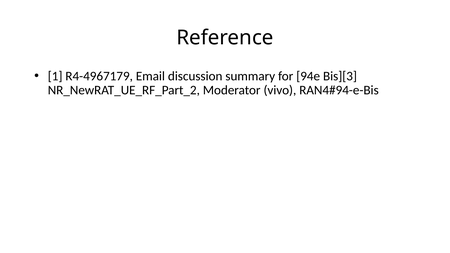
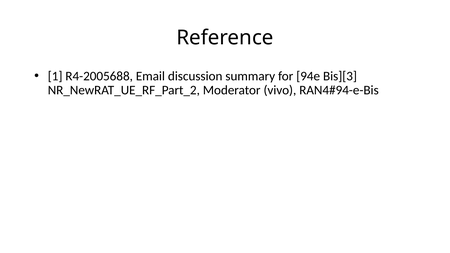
R4-4967179: R4-4967179 -> R4-2005688 (99, 76)
